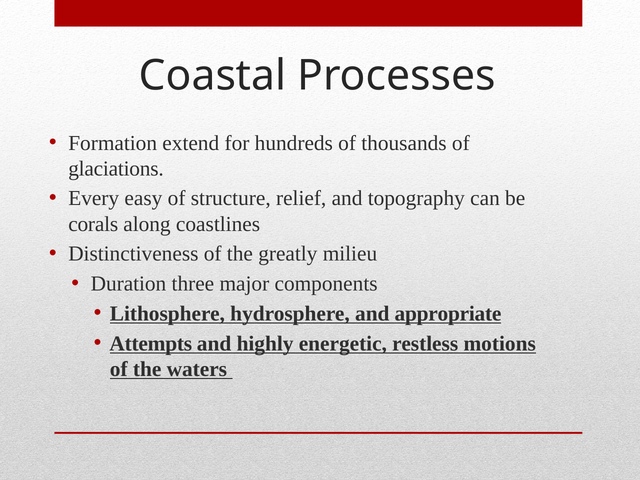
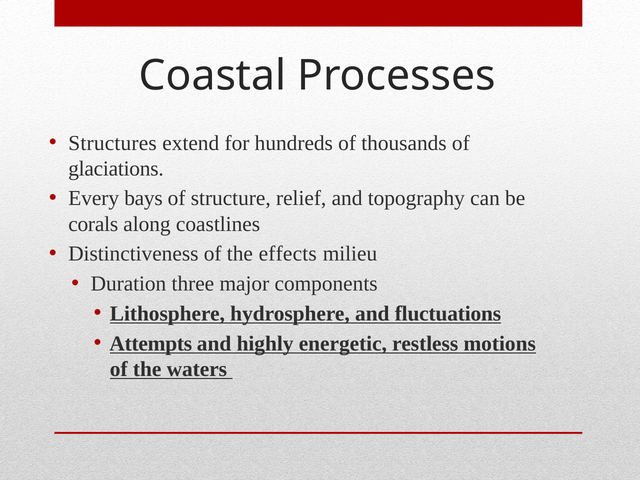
Formation: Formation -> Structures (113, 143)
easy: easy -> bays (144, 198)
greatly: greatly -> effects (288, 254)
appropriate: appropriate -> fluctuations (448, 314)
